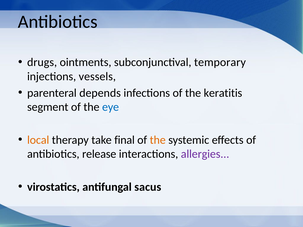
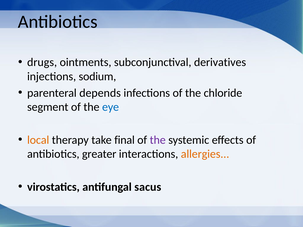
temporary: temporary -> derivatives (220, 62)
vessels: vessels -> sodium (97, 77)
keratitis: keratitis -> chloride (223, 93)
the colour: orange -> purple (158, 140)
release: release -> greater (99, 154)
allergies colour: purple -> orange (205, 154)
